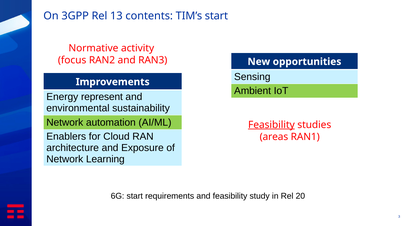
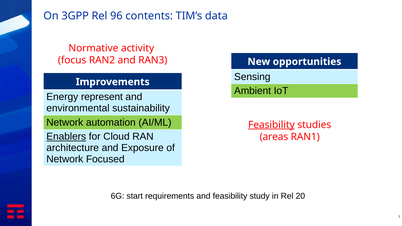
13: 13 -> 96 (116, 16)
TIM’s start: start -> data (216, 16)
Enablers underline: none -> present (66, 137)
Learning: Learning -> Focused (105, 159)
